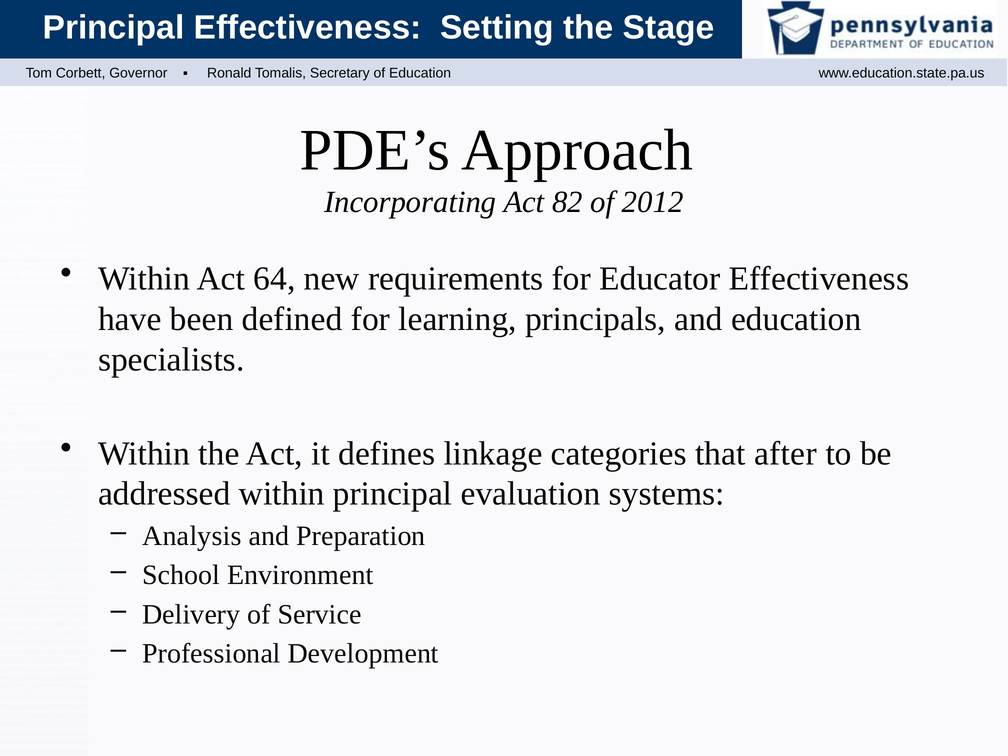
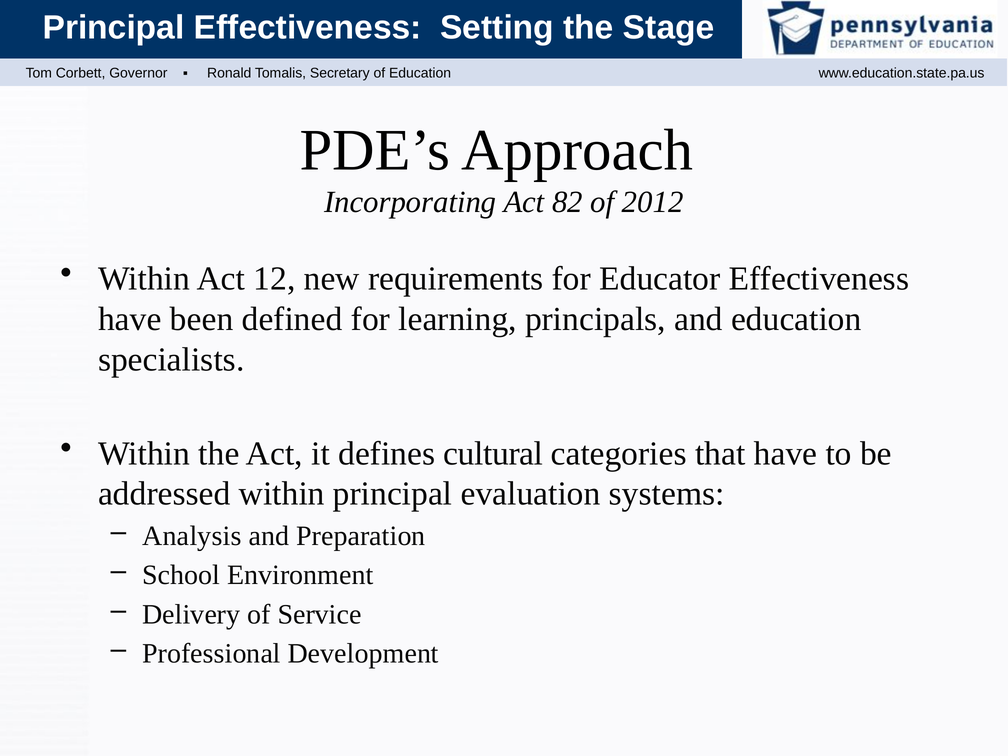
64: 64 -> 12 (274, 279)
linkage: linkage -> cultural (493, 454)
that after: after -> have (786, 454)
